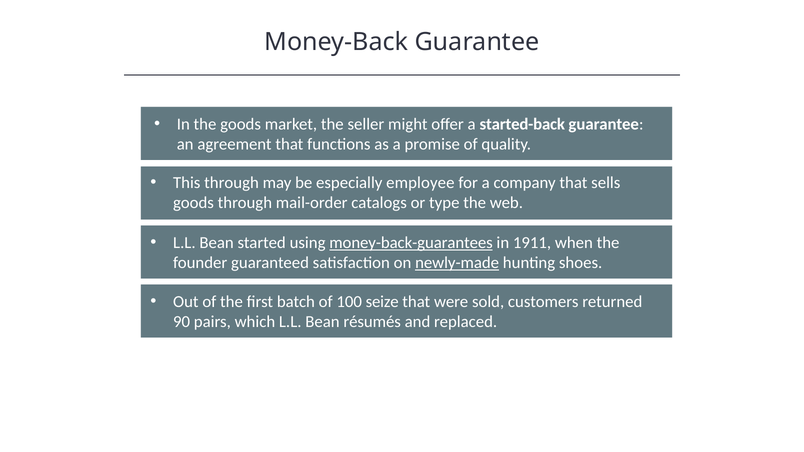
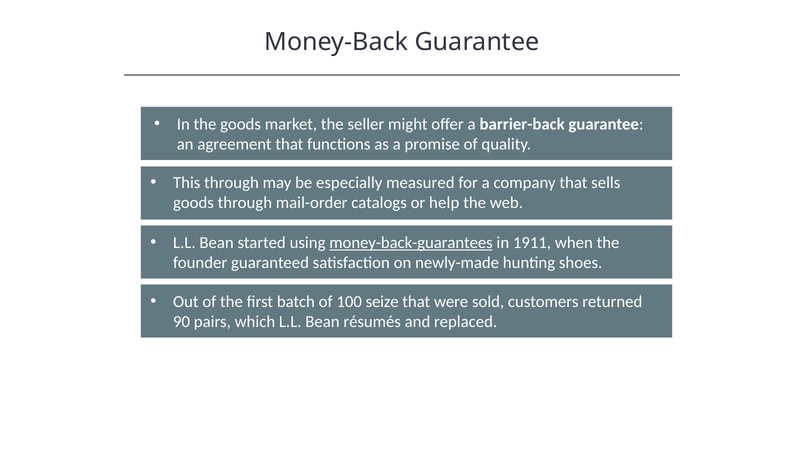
started-back: started-back -> barrier-back (522, 124)
employee: employee -> measured (420, 183)
type: type -> help (444, 203)
newly-made underline: present -> none (457, 263)
